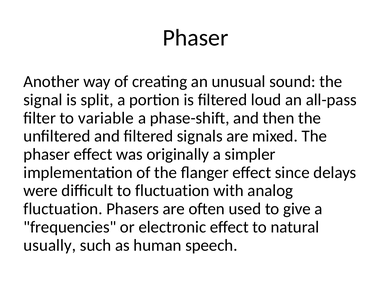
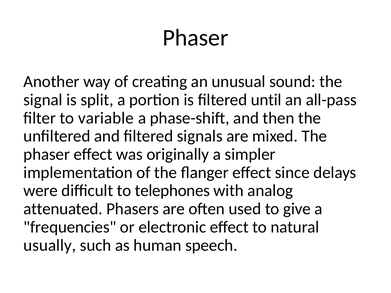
loud: loud -> until (266, 100)
to fluctuation: fluctuation -> telephones (172, 191)
fluctuation: fluctuation -> attenuated (63, 209)
